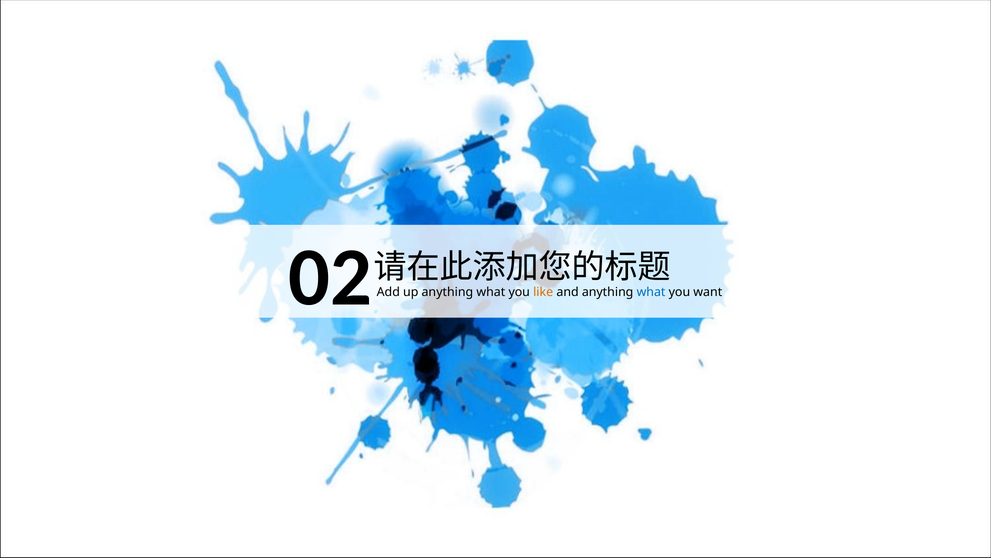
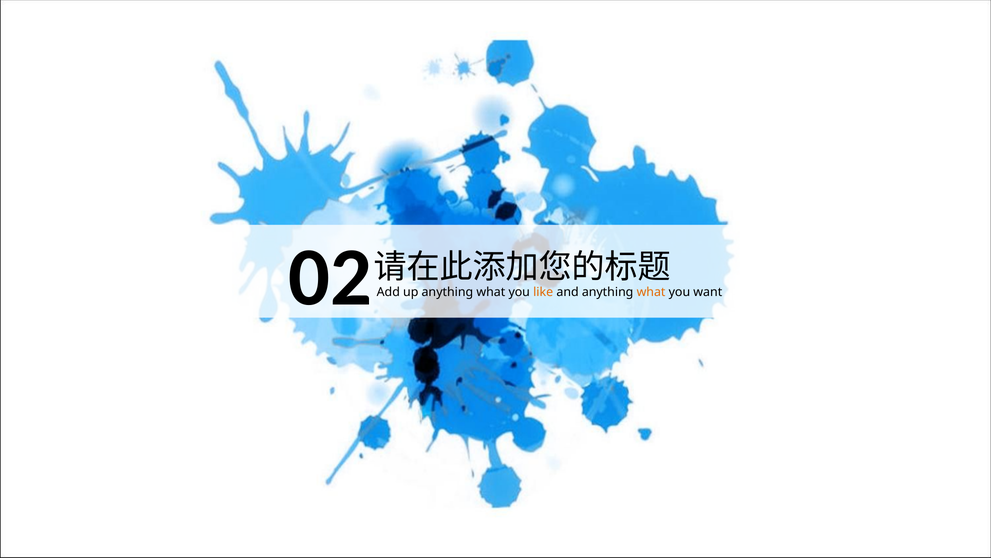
what colour: blue -> orange (651, 292)
